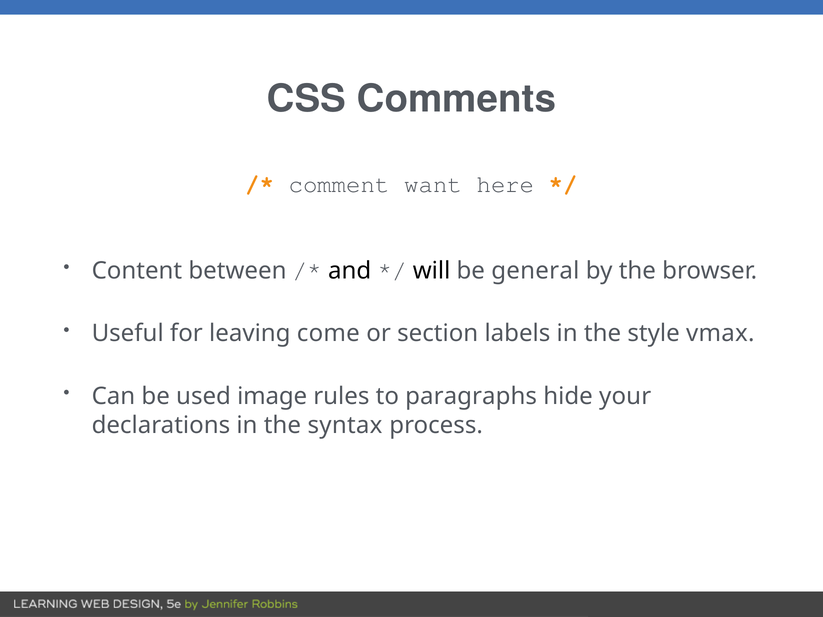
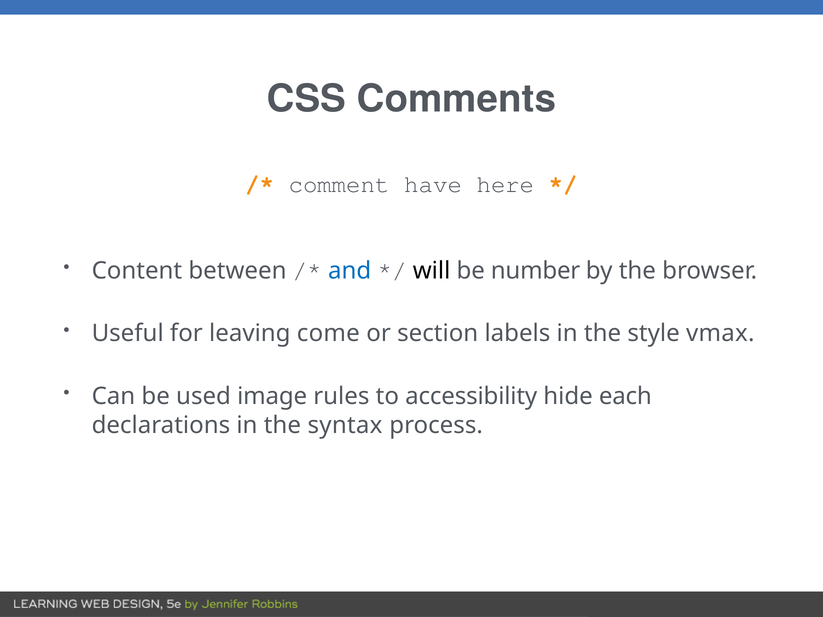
want: want -> have (433, 184)
and colour: black -> blue (350, 271)
general: general -> number (536, 271)
paragraphs: paragraphs -> accessibility (471, 396)
your: your -> each (625, 396)
